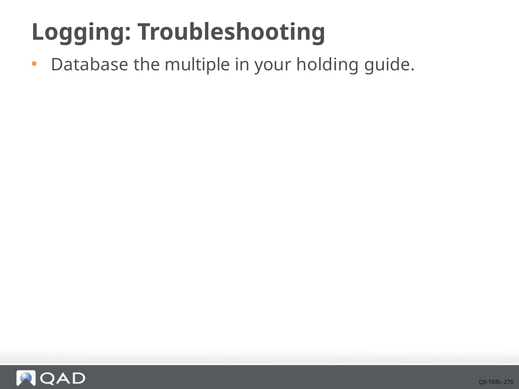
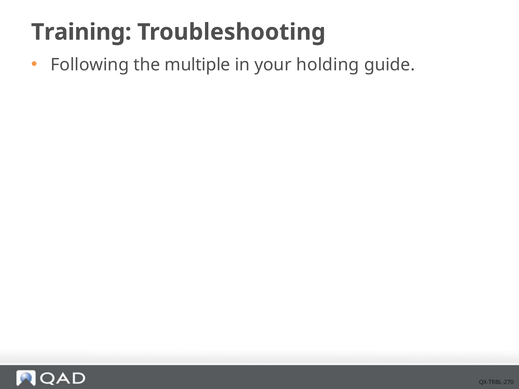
Logging: Logging -> Training (81, 32)
Database: Database -> Following (90, 65)
